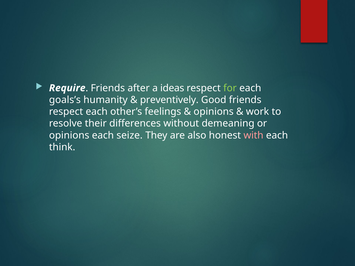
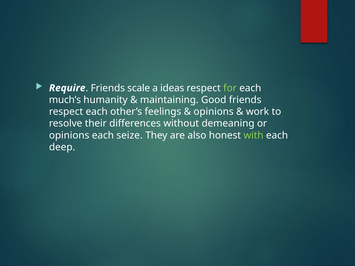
after: after -> scale (139, 88)
goals’s: goals’s -> much’s (65, 100)
preventively: preventively -> maintaining (169, 100)
with colour: pink -> light green (253, 135)
think: think -> deep (62, 147)
